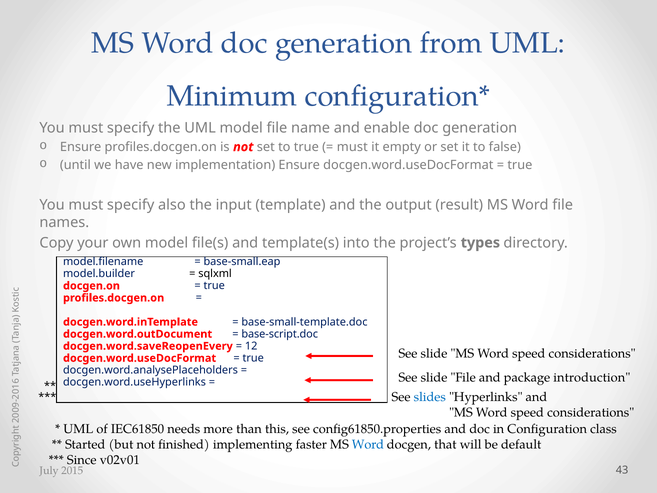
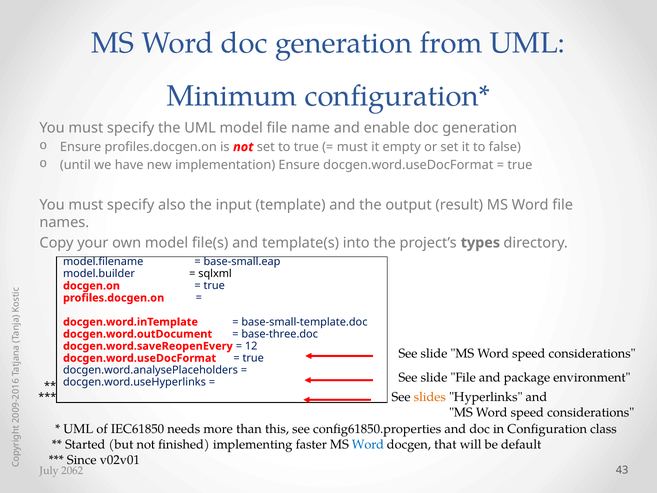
base-script.doc: base-script.doc -> base-three.doc (280, 334)
introduction: introduction -> environment (592, 377)
slides colour: blue -> orange (430, 397)
2015: 2015 -> 2062 (72, 471)
